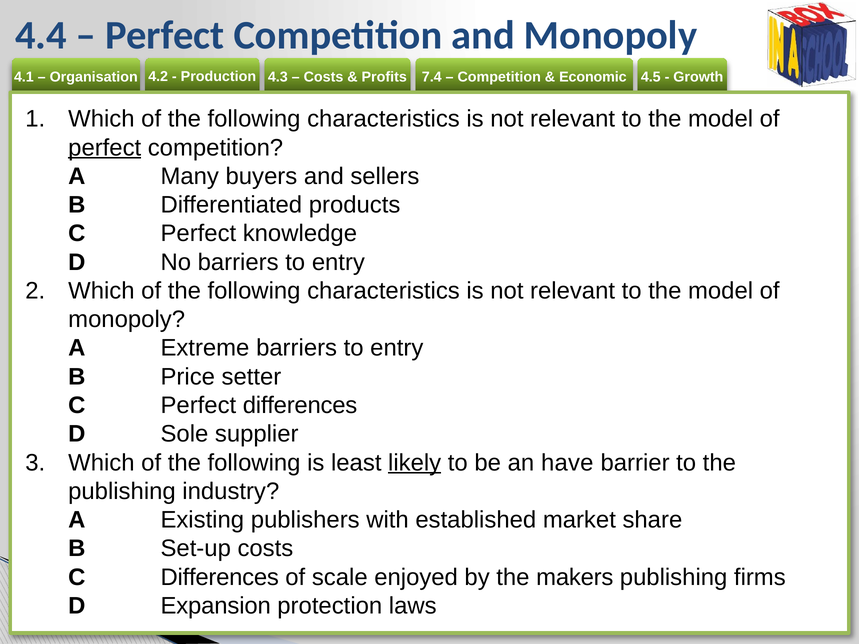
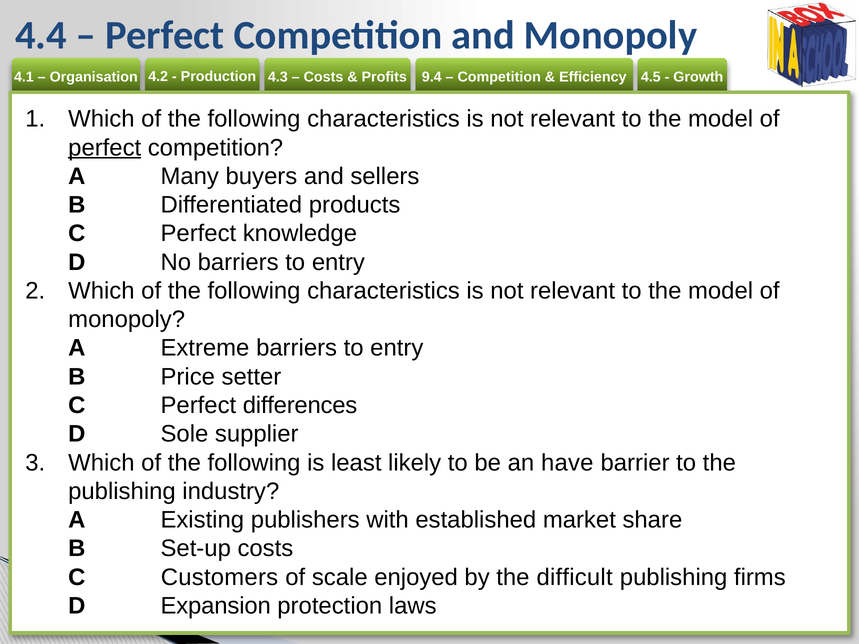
7.4: 7.4 -> 9.4 (432, 77)
Economic: Economic -> Efficiency (593, 77)
likely underline: present -> none (415, 463)
C Differences: Differences -> Customers (219, 577)
makers: makers -> difficult (575, 577)
